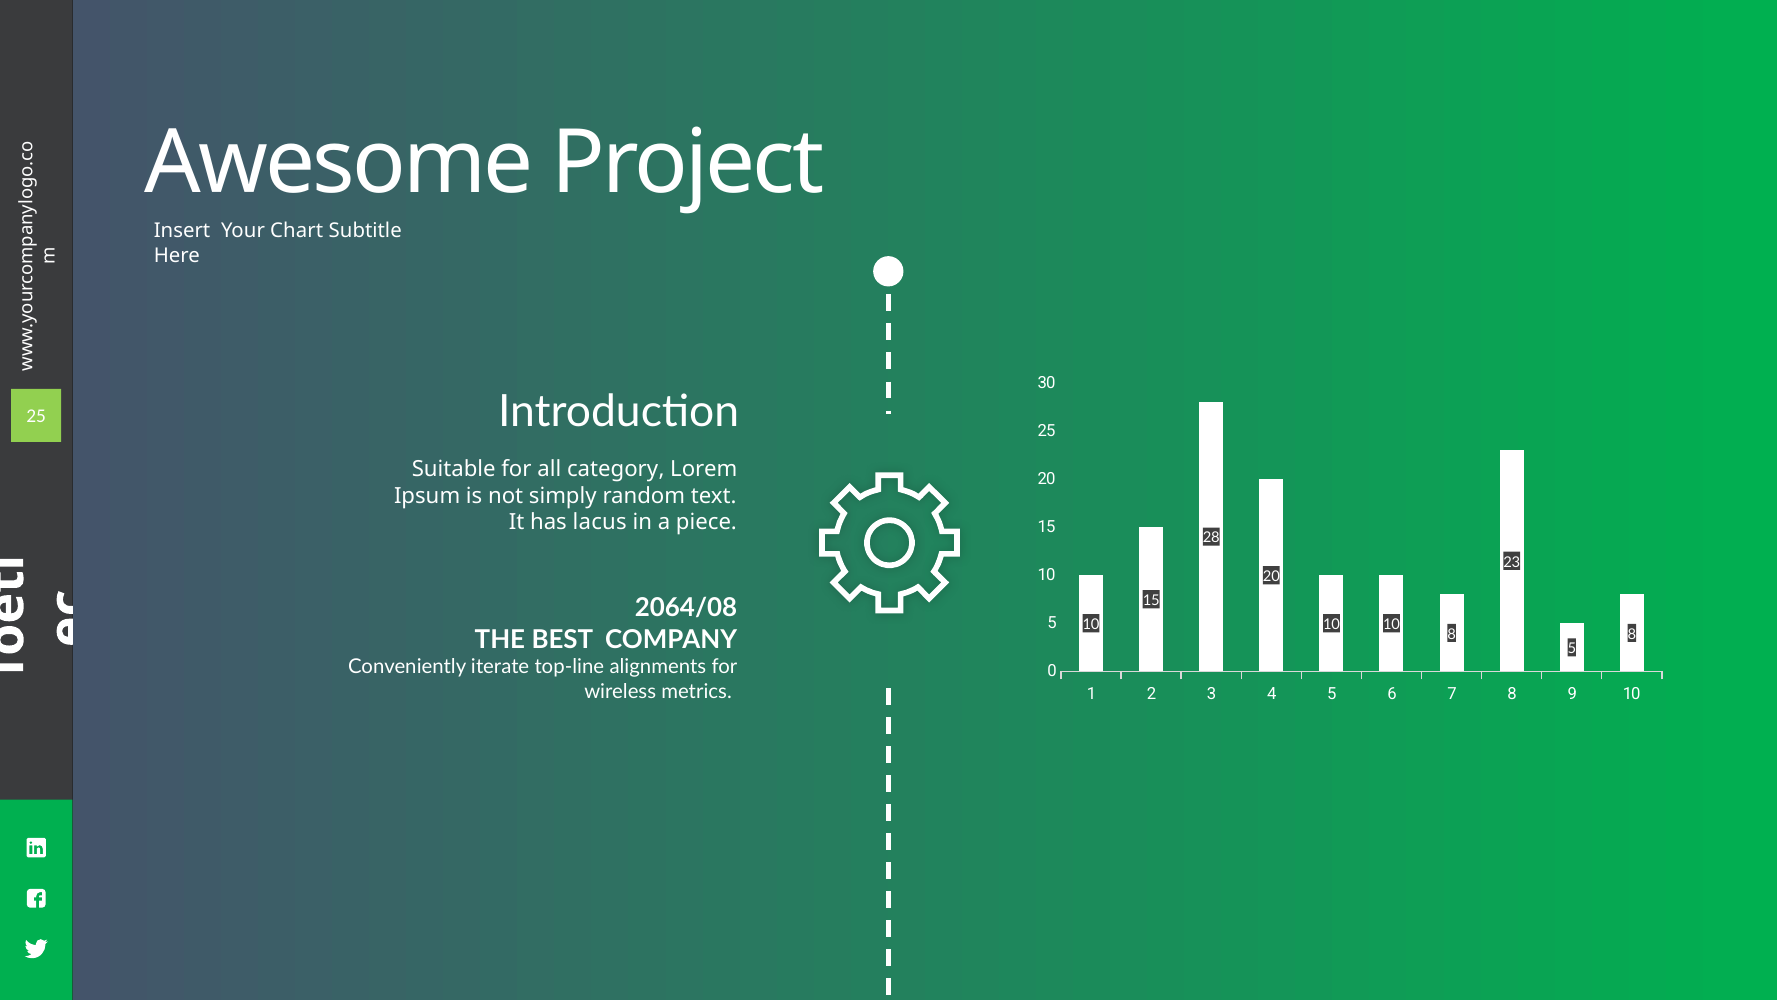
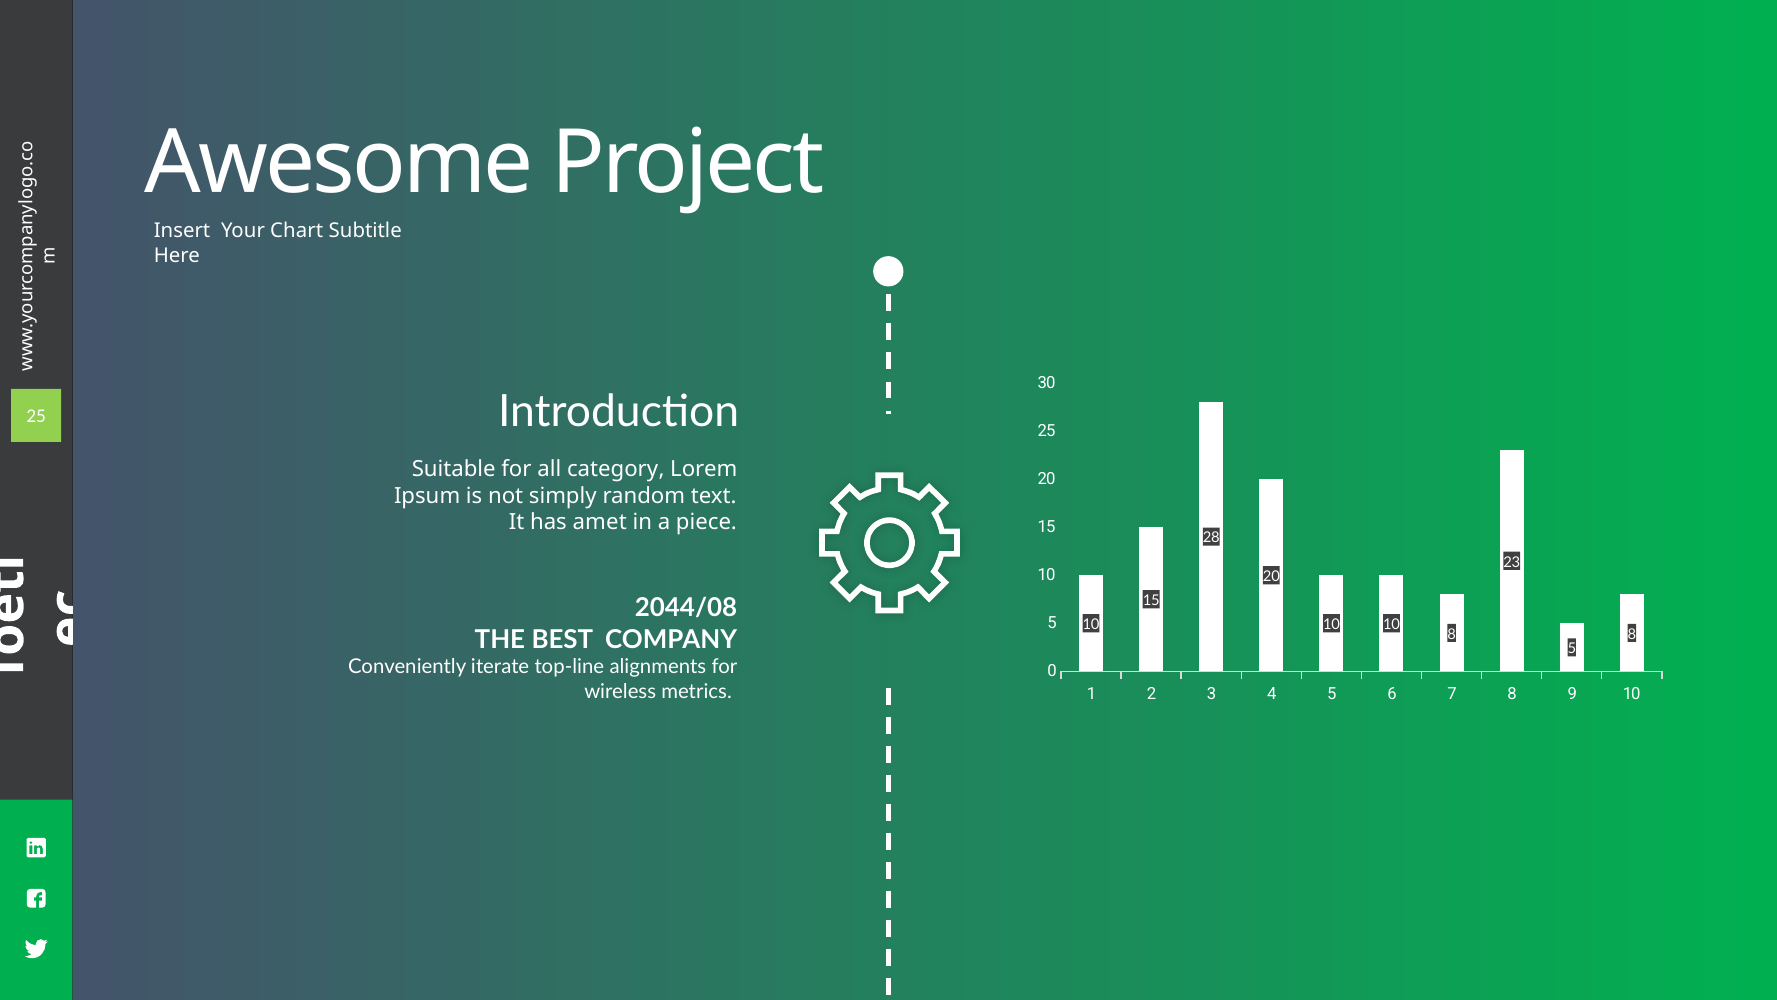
lacus: lacus -> amet (600, 522)
2064/08: 2064/08 -> 2044/08 (686, 608)
